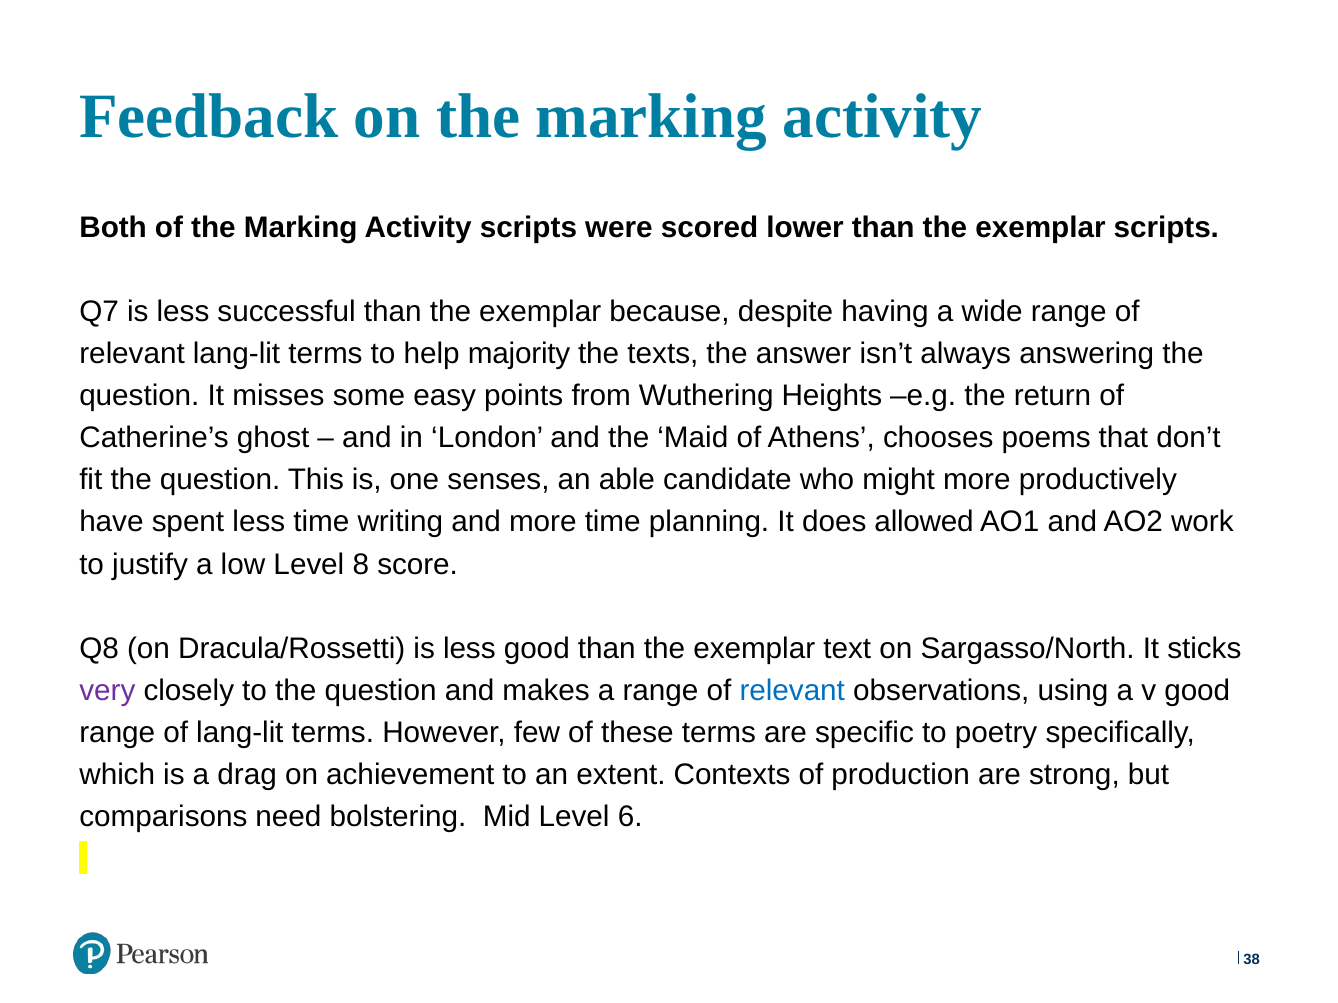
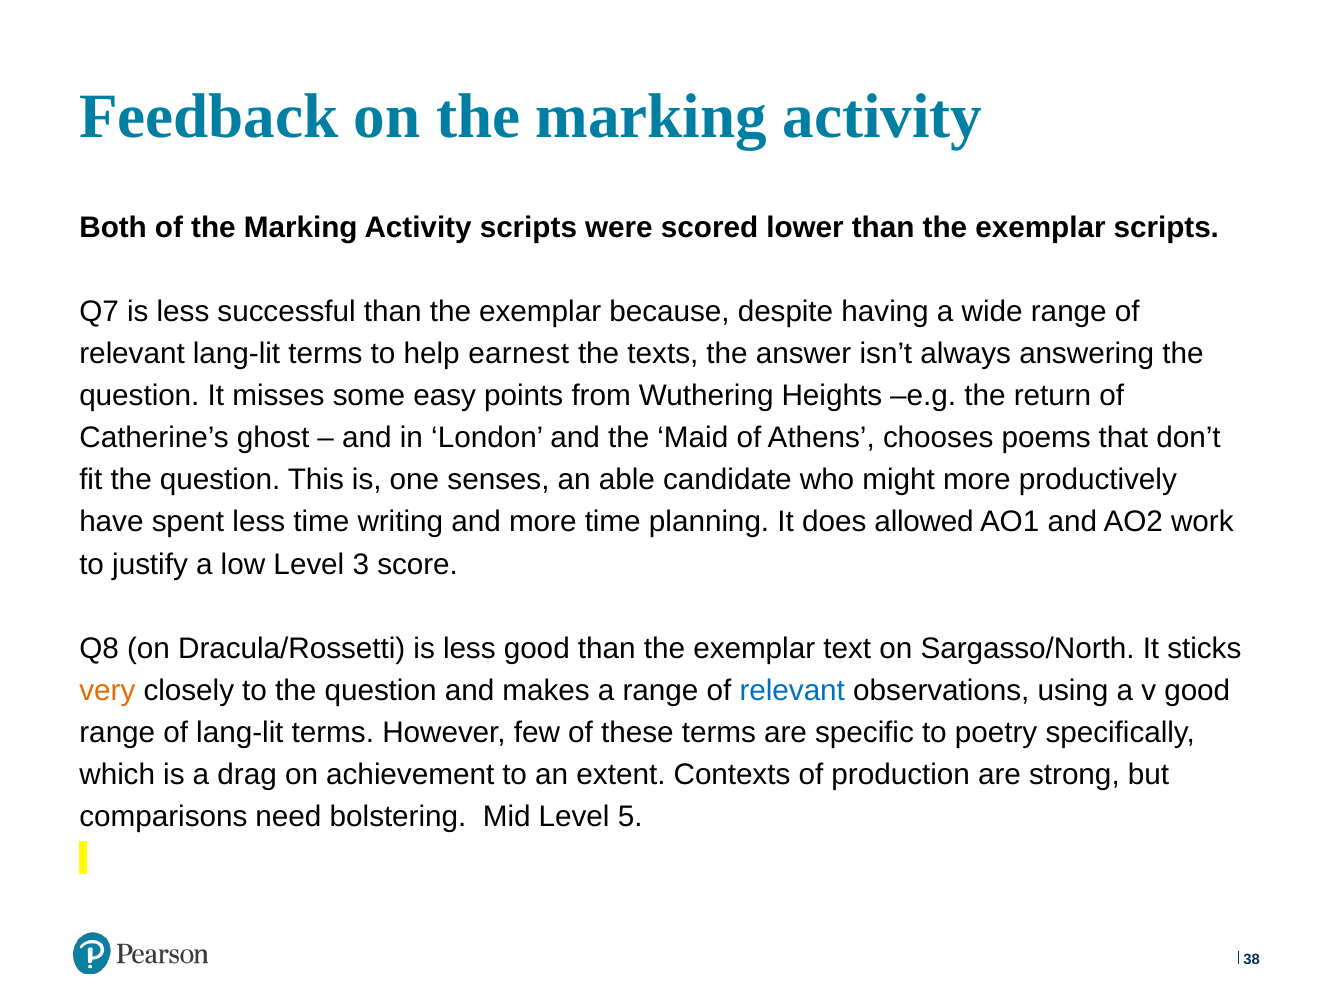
majority: majority -> earnest (519, 354)
8: 8 -> 3 (361, 564)
very colour: purple -> orange (107, 691)
6: 6 -> 5 (630, 817)
